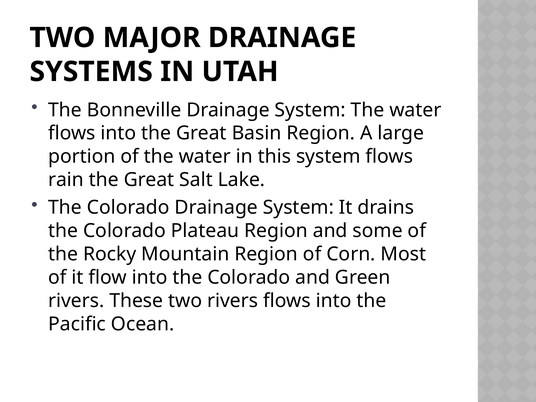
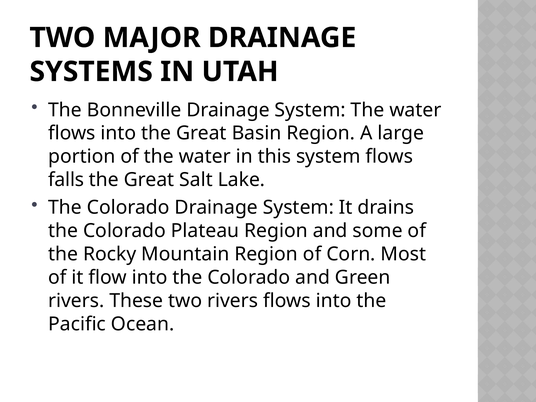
rain: rain -> falls (66, 180)
